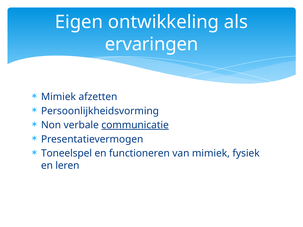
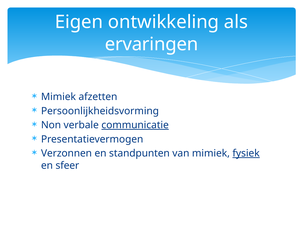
Toneelspel: Toneelspel -> Verzonnen (66, 153)
functioneren: functioneren -> standpunten (139, 153)
fysiek underline: none -> present (246, 153)
leren: leren -> sfeer (67, 166)
